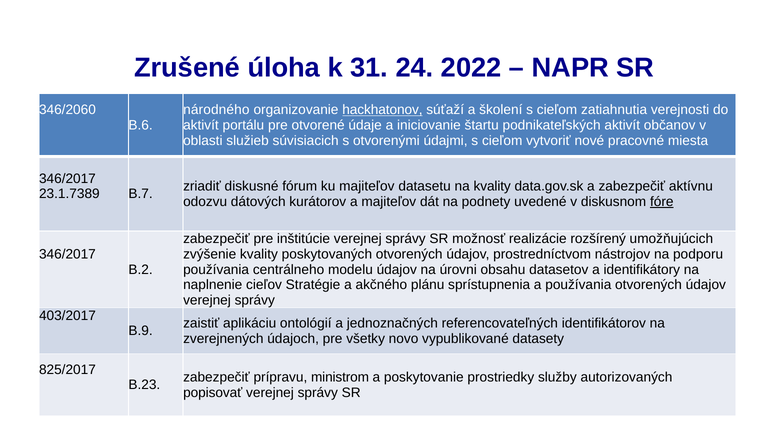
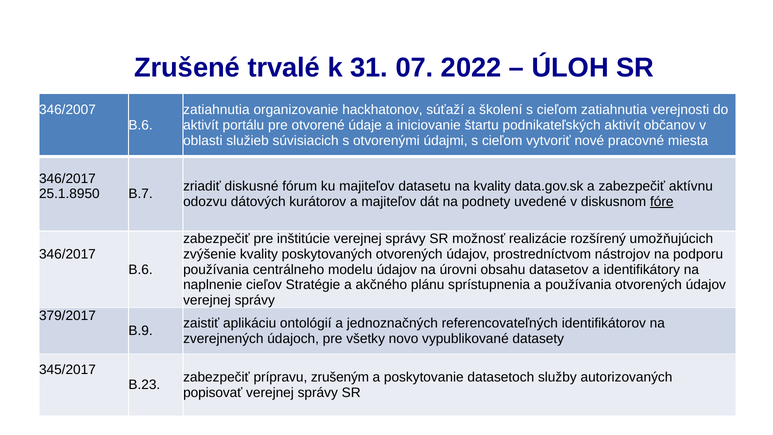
úloha: úloha -> trvalé (284, 68)
24: 24 -> 07 (415, 68)
NAPR: NAPR -> ÚLOH (570, 68)
346/2060: 346/2060 -> 346/2007 (67, 110)
národného: národného -> zatiahnutia (216, 110)
hackhatonov underline: present -> none (382, 110)
23.1.7389: 23.1.7389 -> 25.1.8950 (69, 194)
B.2: B.2 -> B.6 (141, 269)
403/2017: 403/2017 -> 379/2017 (67, 315)
825/2017: 825/2017 -> 345/2017 (67, 369)
ministrom: ministrom -> zrušeným (340, 377)
prostriedky: prostriedky -> datasetoch (501, 377)
